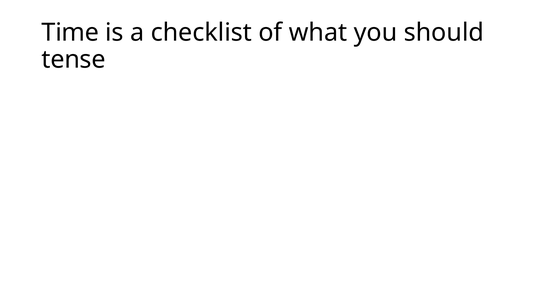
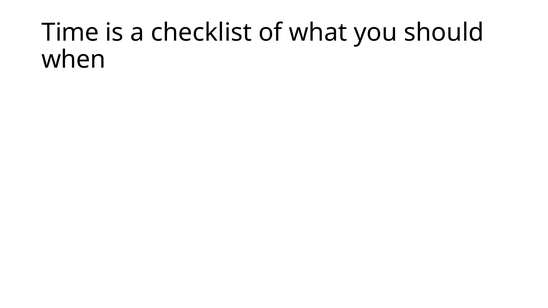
tense: tense -> when (74, 60)
